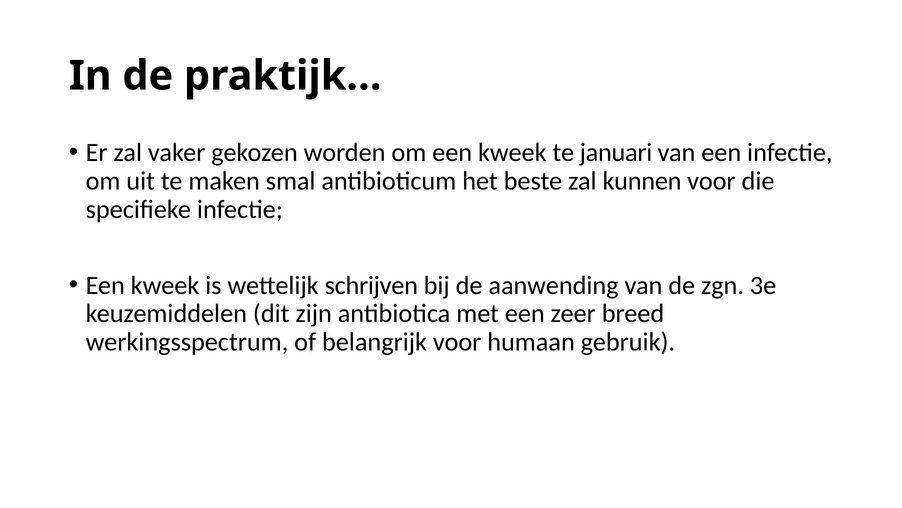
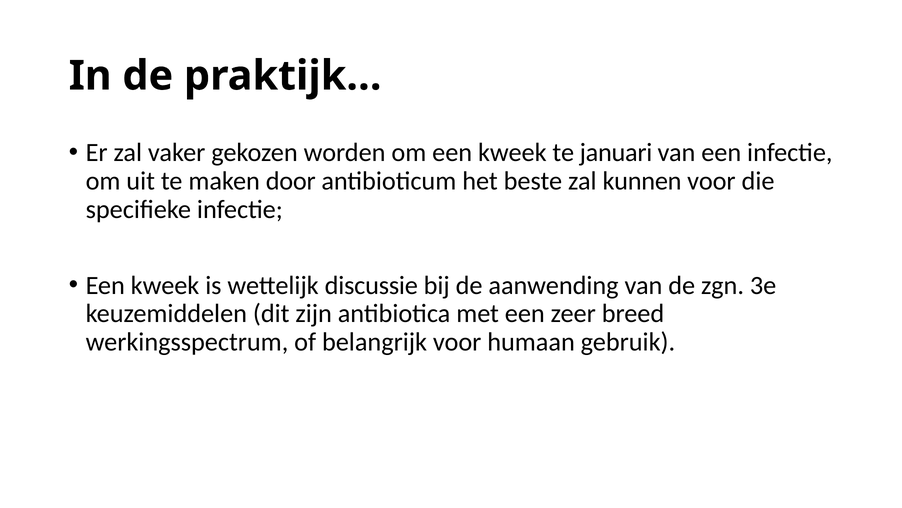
smal: smal -> door (291, 181)
schrijven: schrijven -> discussie (371, 285)
